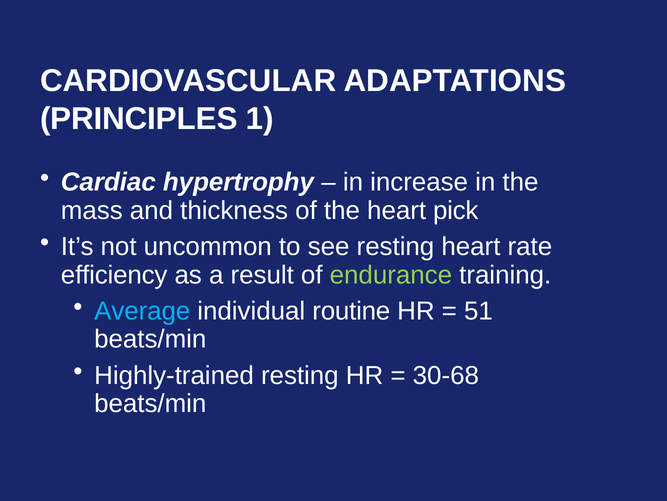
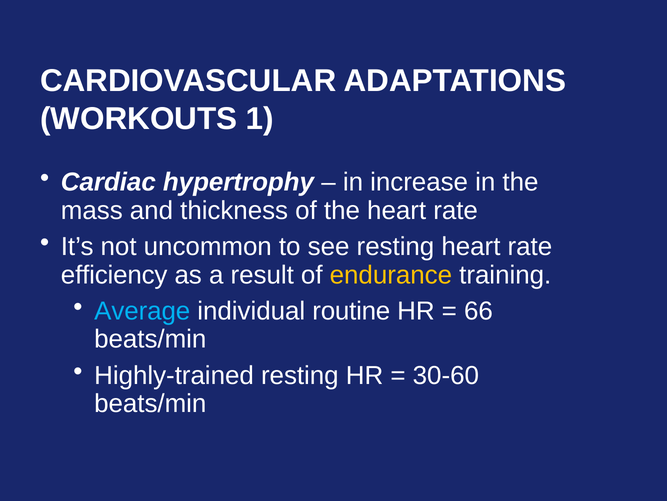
PRINCIPLES: PRINCIPLES -> WORKOUTS (139, 119)
the heart pick: pick -> rate (456, 210)
endurance colour: light green -> yellow (391, 275)
51: 51 -> 66 (478, 311)
30-68: 30-68 -> 30-60 (446, 375)
